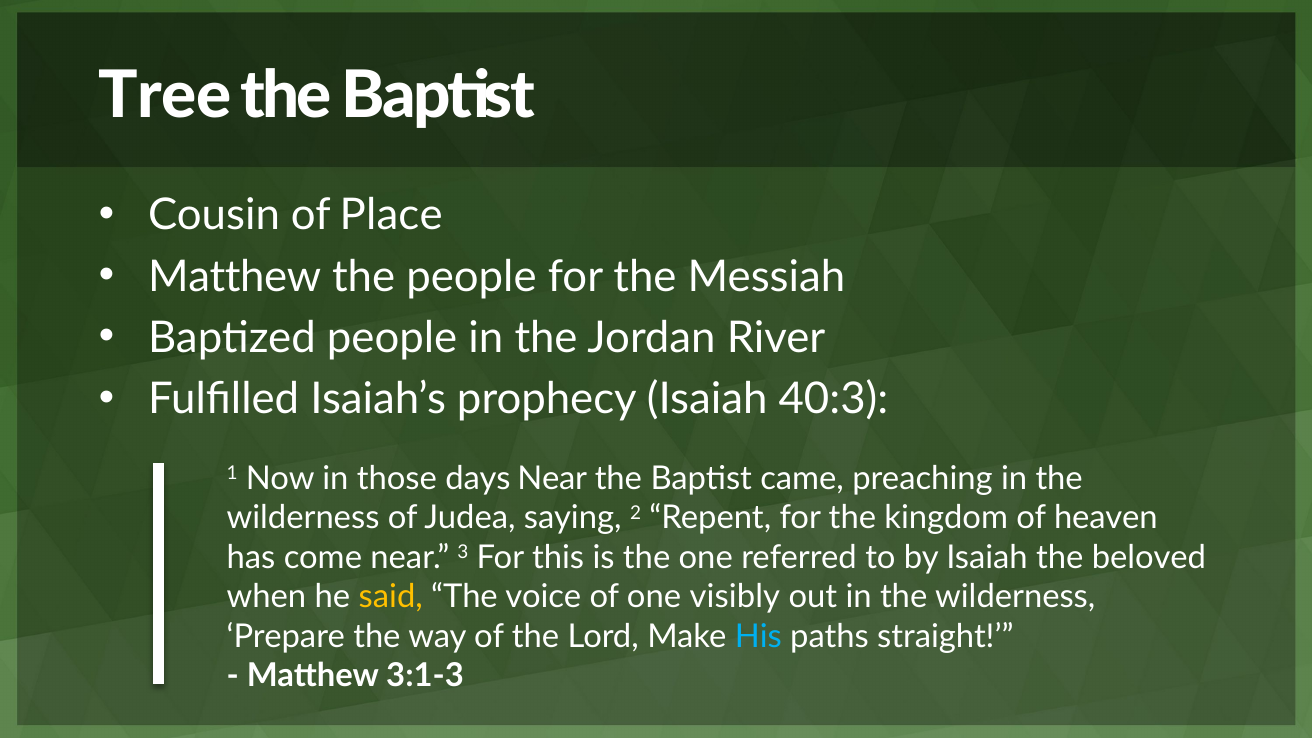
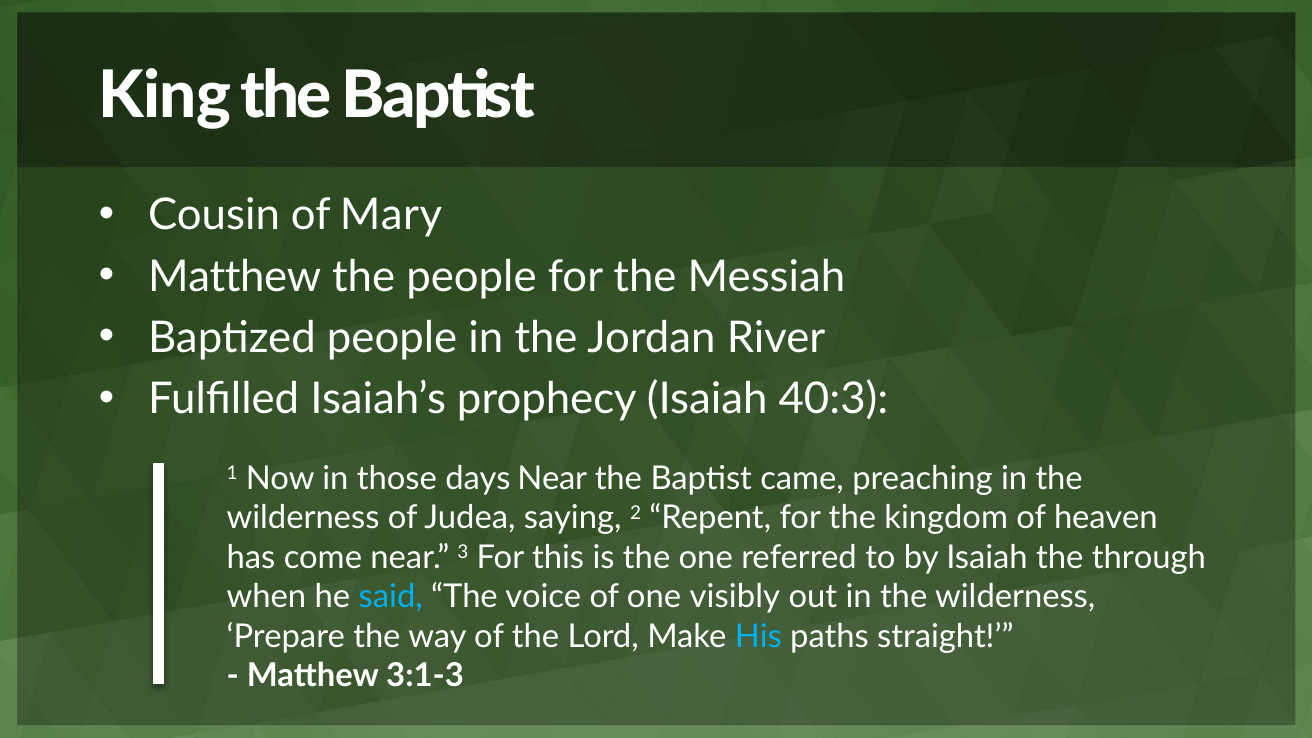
Tree: Tree -> King (165, 96)
Place: Place -> Mary (391, 215)
beloved: beloved -> through (1149, 558)
said colour: yellow -> light blue (391, 597)
